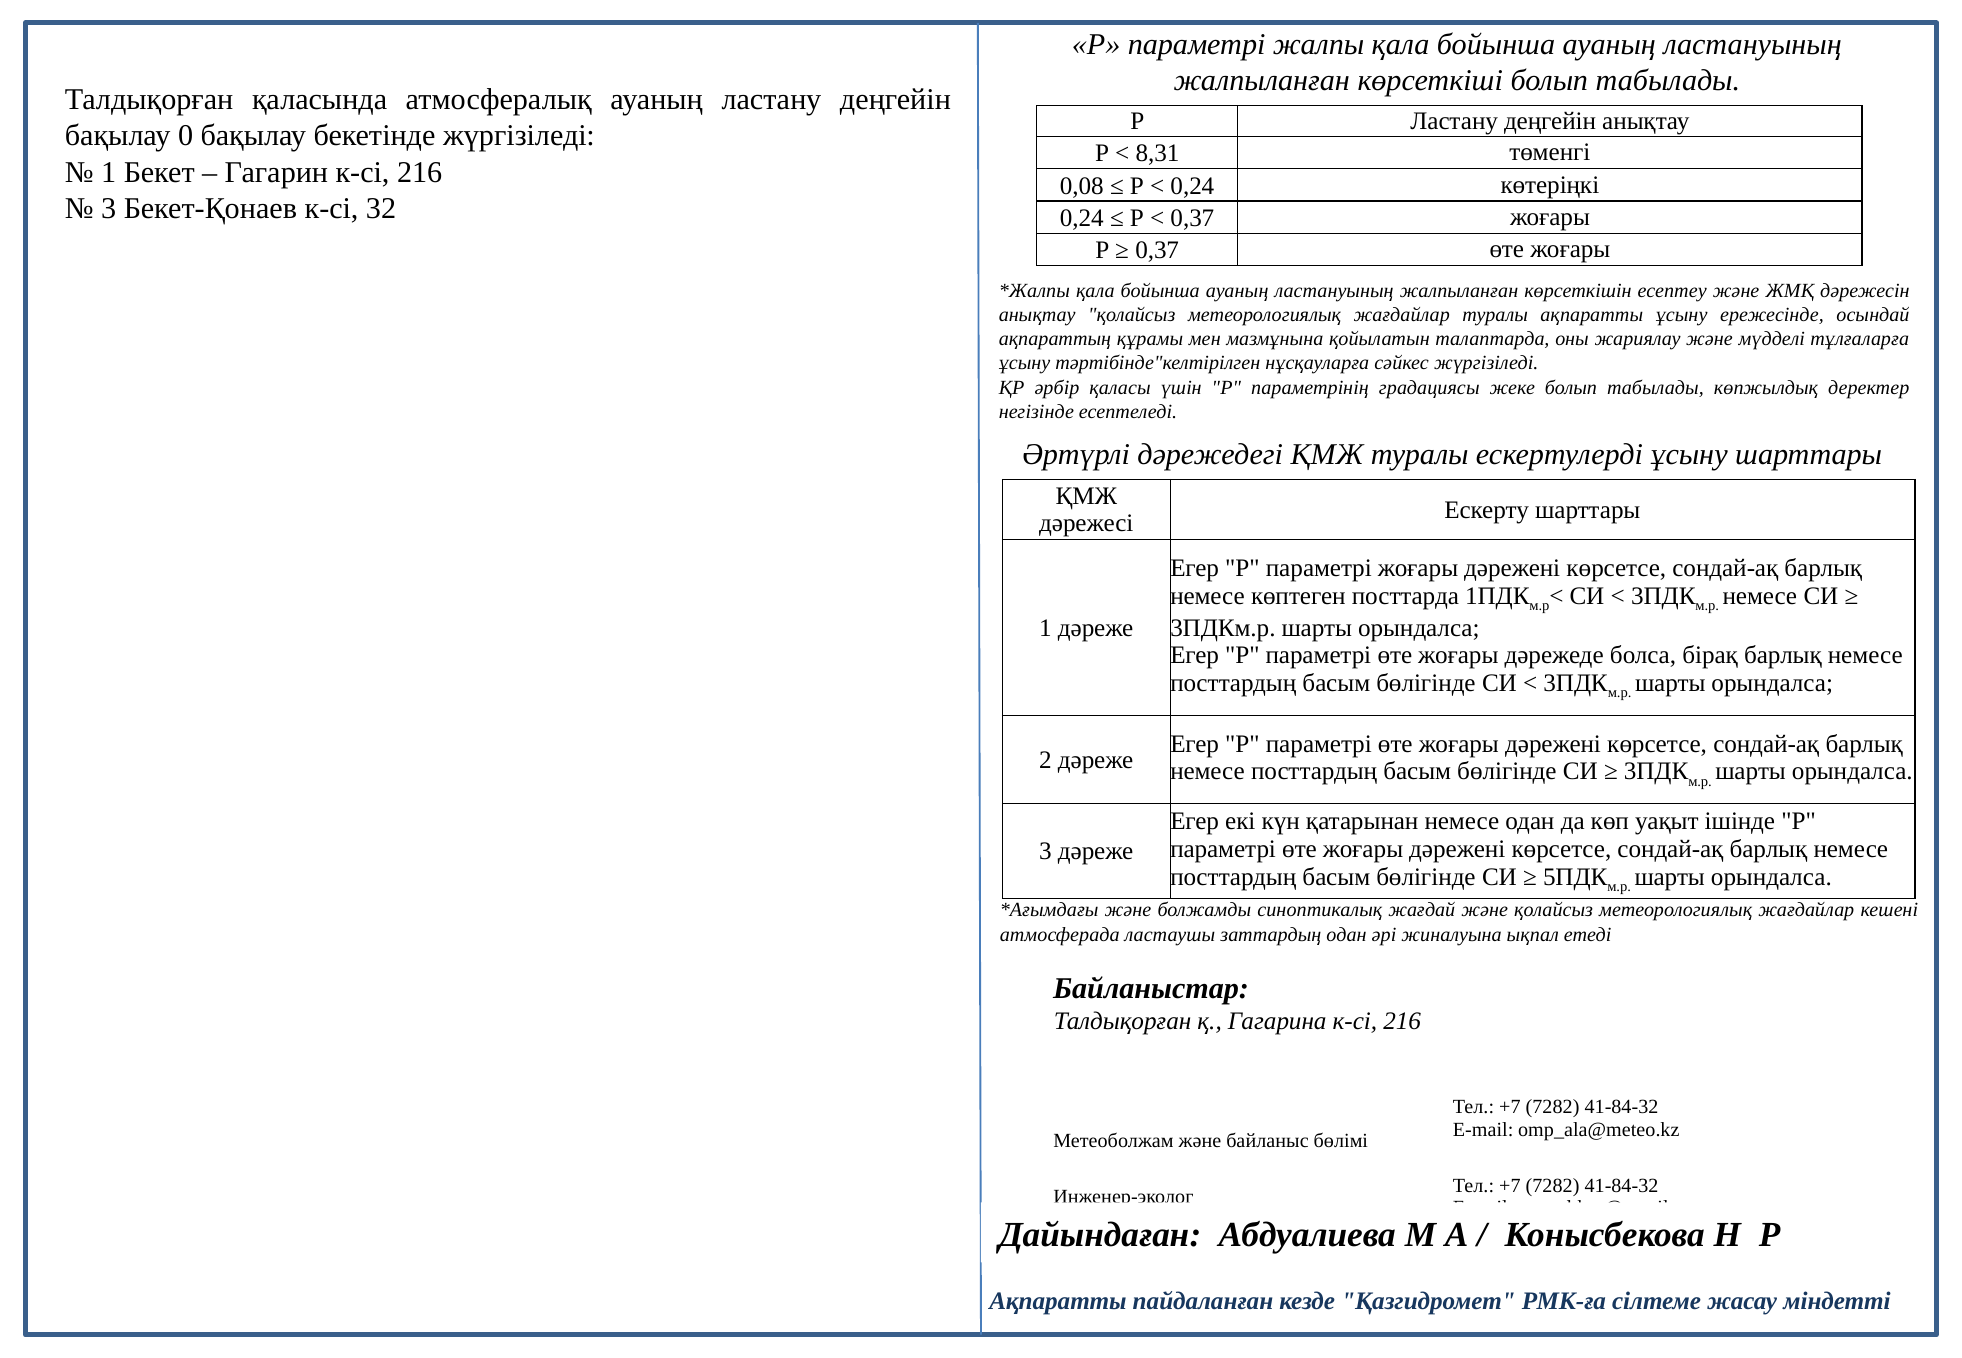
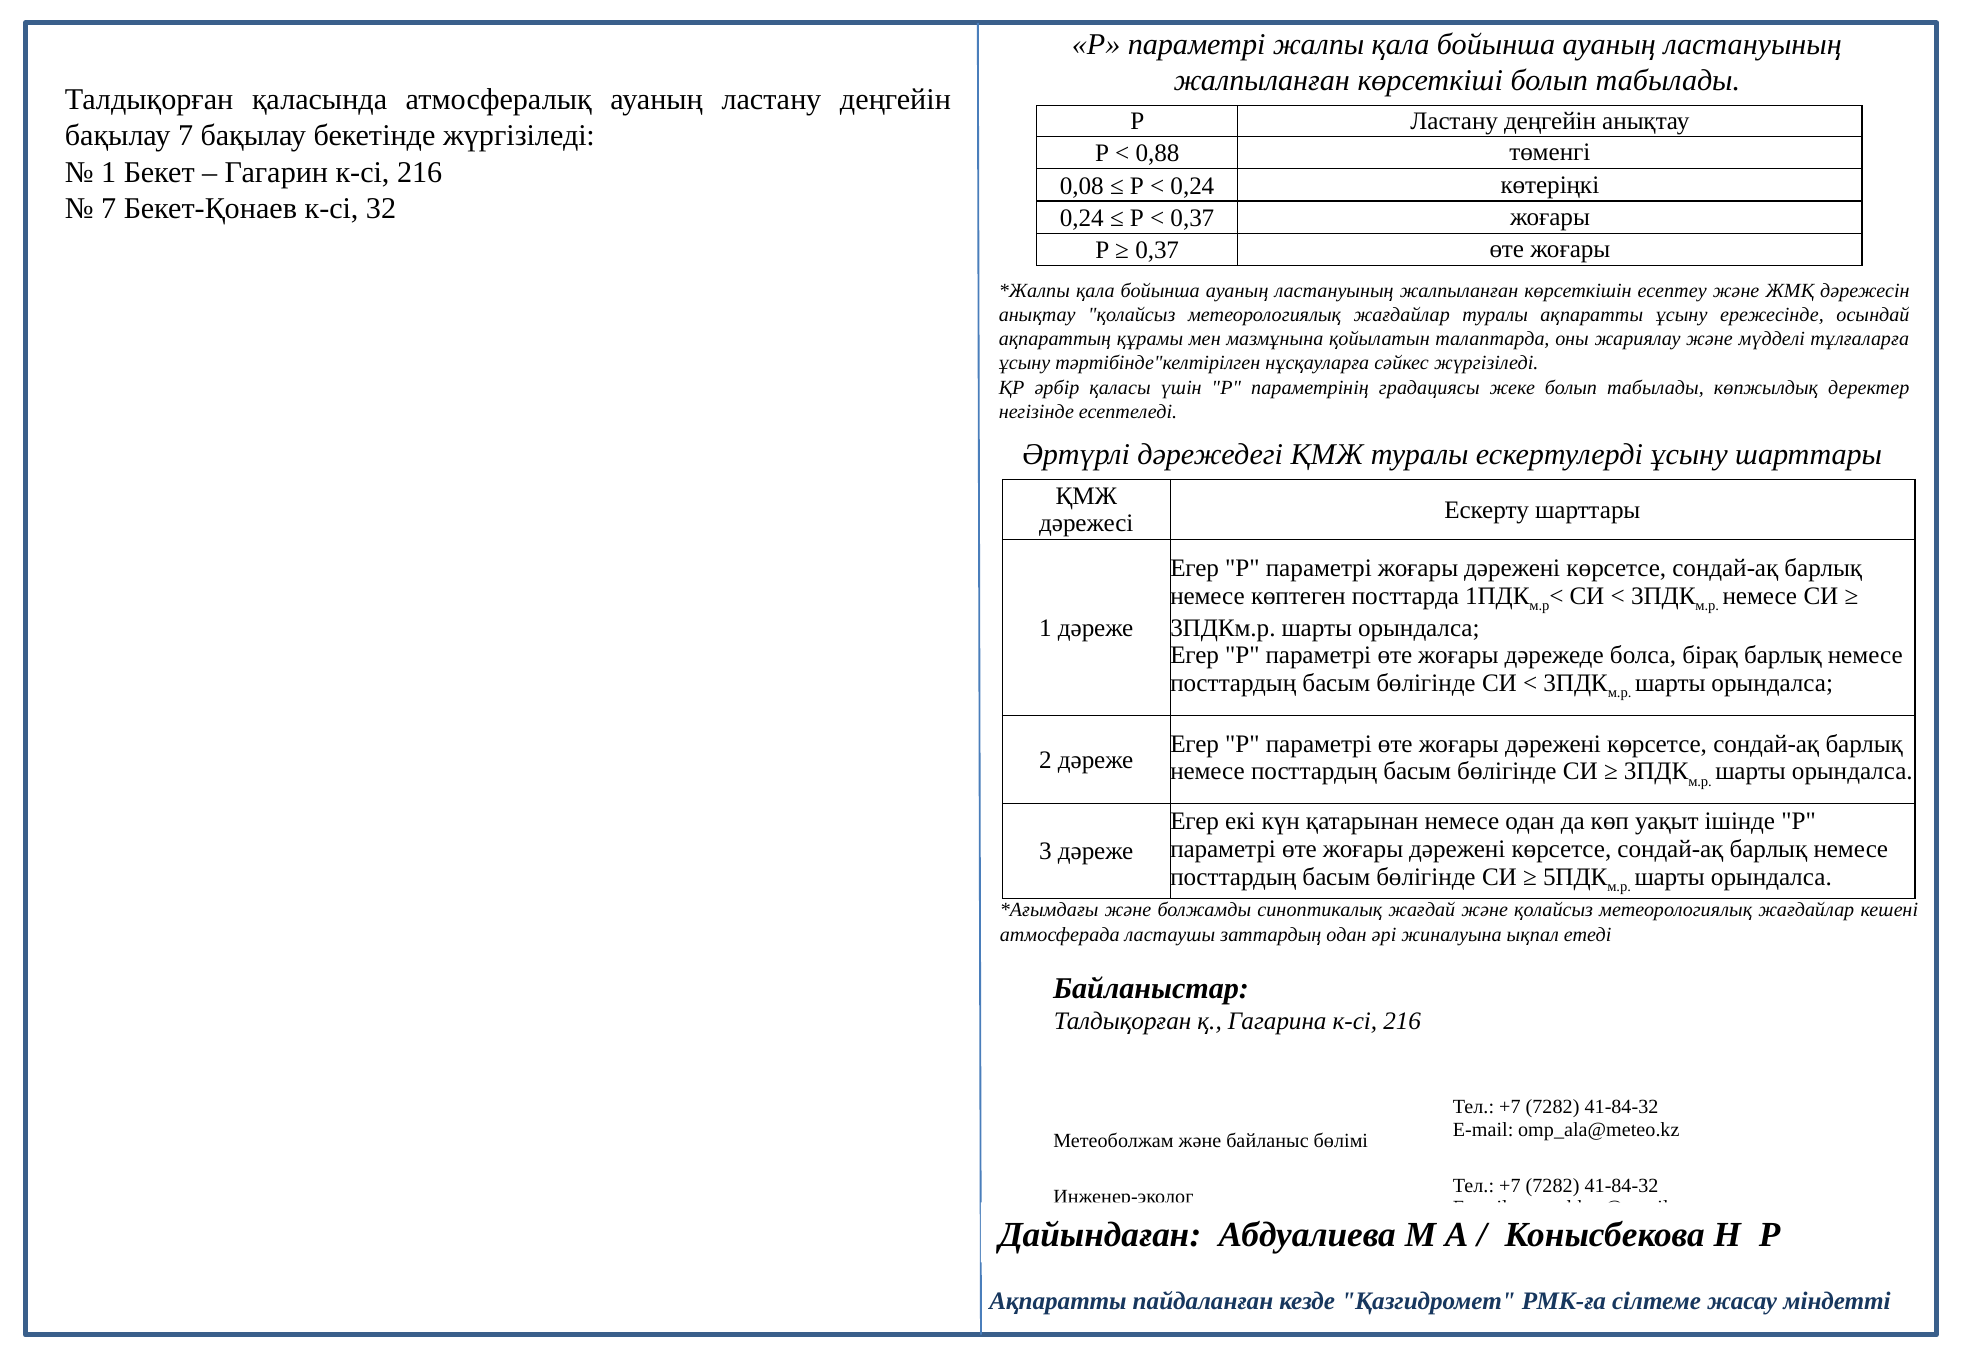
бақылау 0: 0 -> 7 (186, 136)
8,31: 8,31 -> 0,88 (1158, 154)
3: 3 -> 7 (109, 208)
